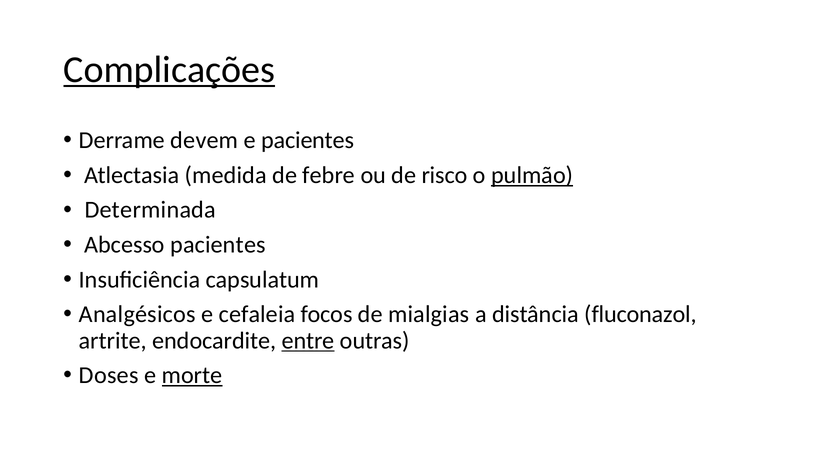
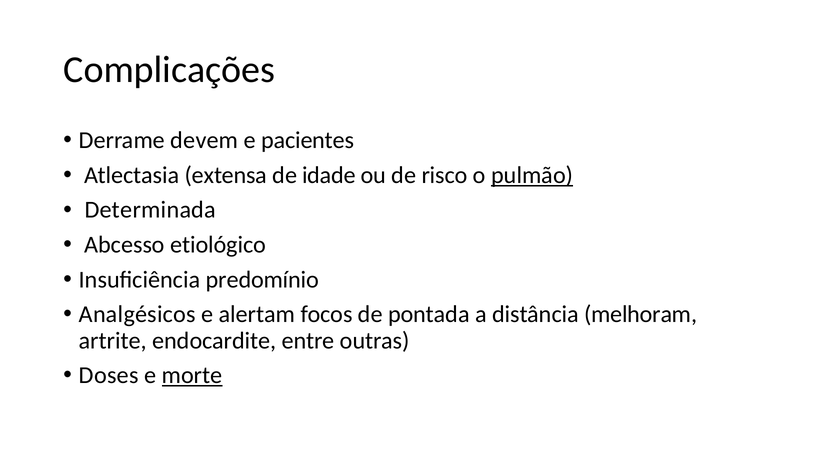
Complicações underline: present -> none (169, 70)
medida: medida -> extensa (226, 175)
febre: febre -> idade (329, 175)
Abcesso pacientes: pacientes -> etiológico (218, 245)
capsulatum: capsulatum -> predomínio (262, 280)
cefaleia: cefaleia -> alertam (257, 314)
mialgias: mialgias -> pontada (429, 314)
fluconazol: fluconazol -> melhoram (641, 314)
entre underline: present -> none (308, 340)
